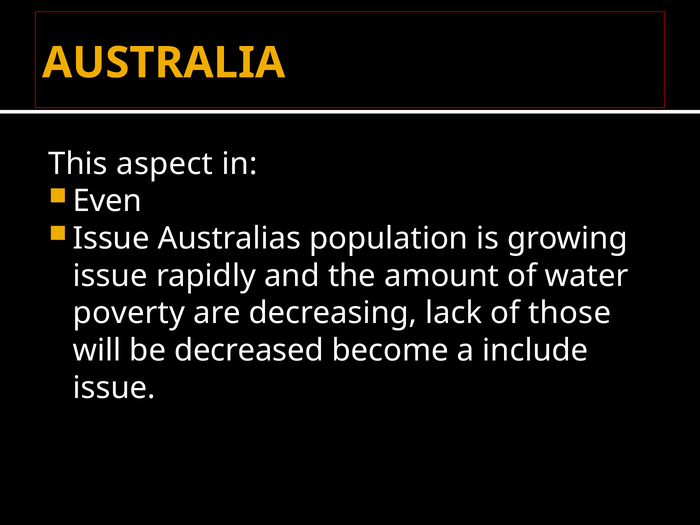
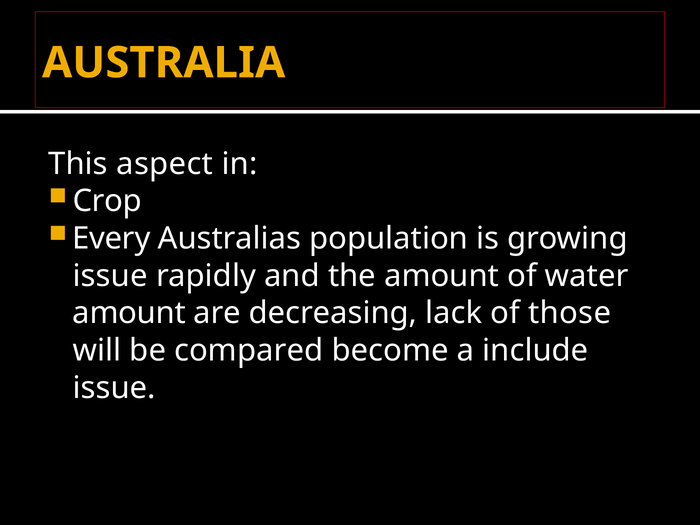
Even: Even -> Crop (107, 201)
Issue: Issue -> Every (111, 238)
poverty: poverty -> amount (129, 313)
decreased: decreased -> compared (249, 350)
